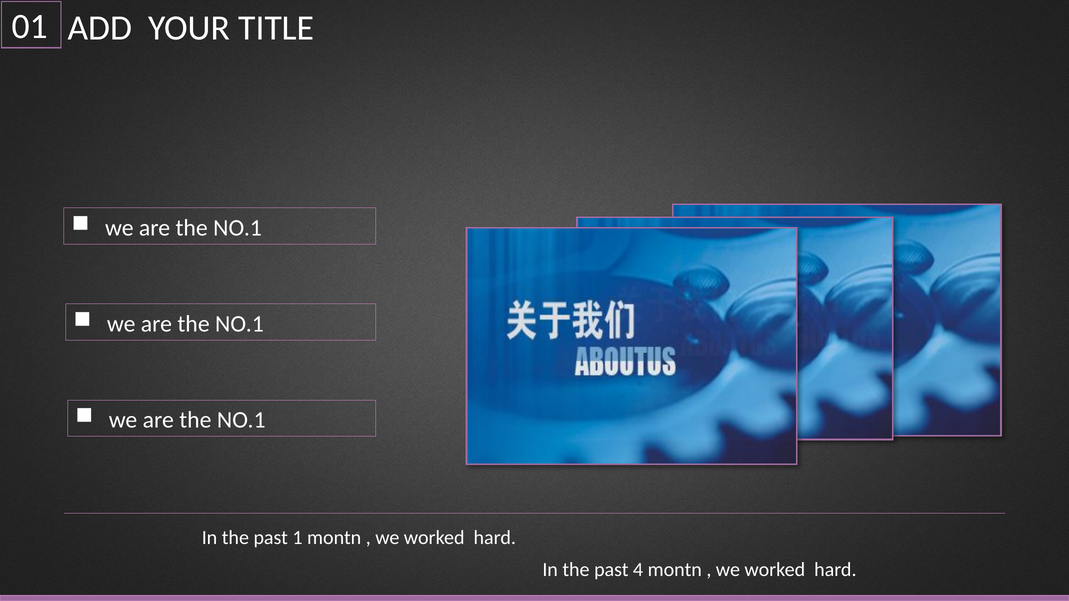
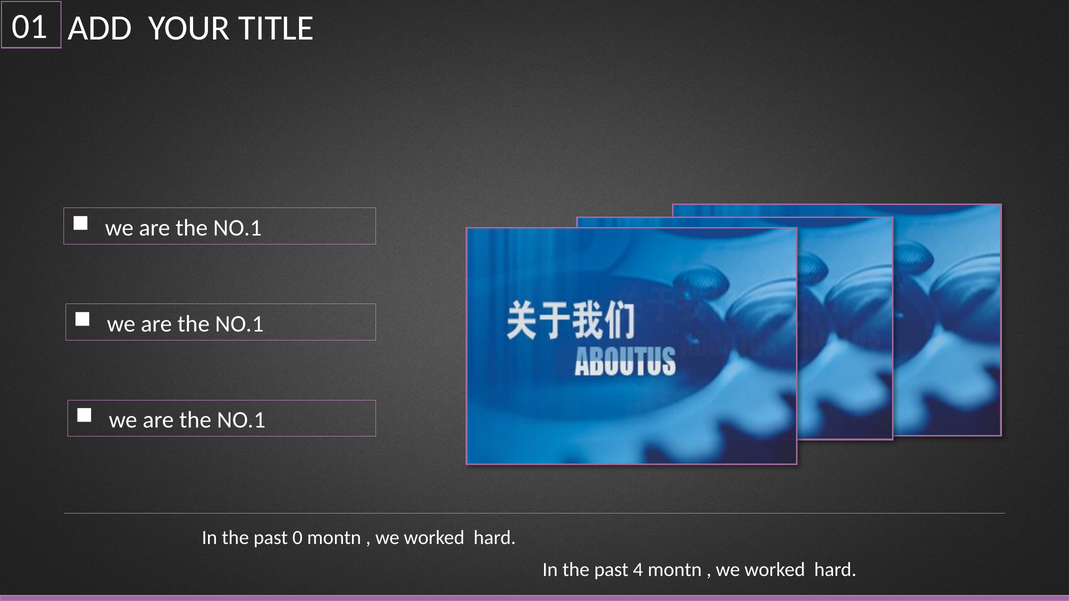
1: 1 -> 0 (297, 538)
